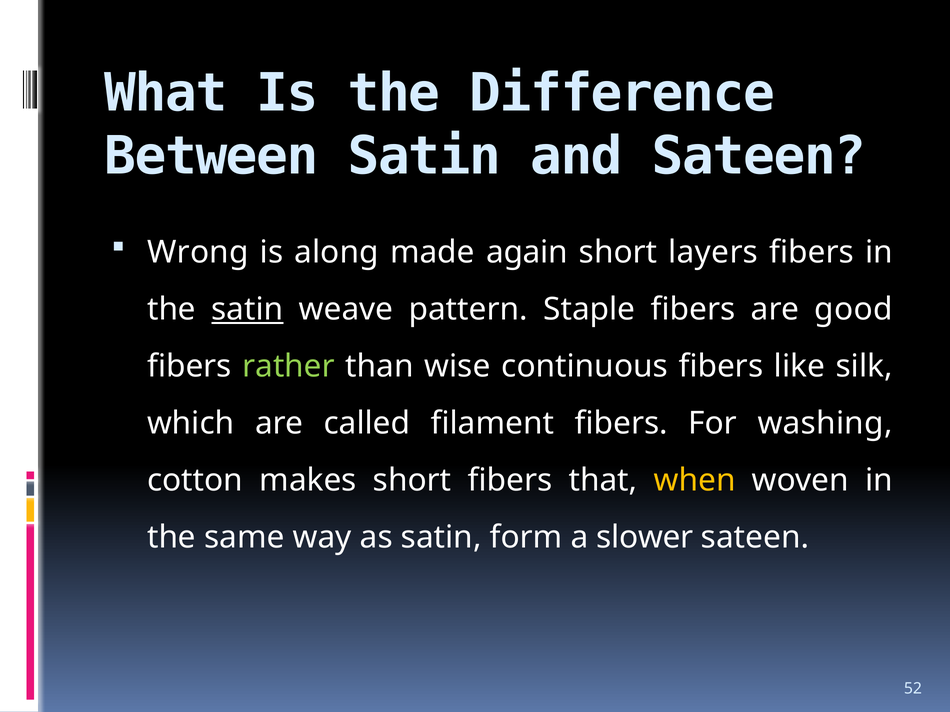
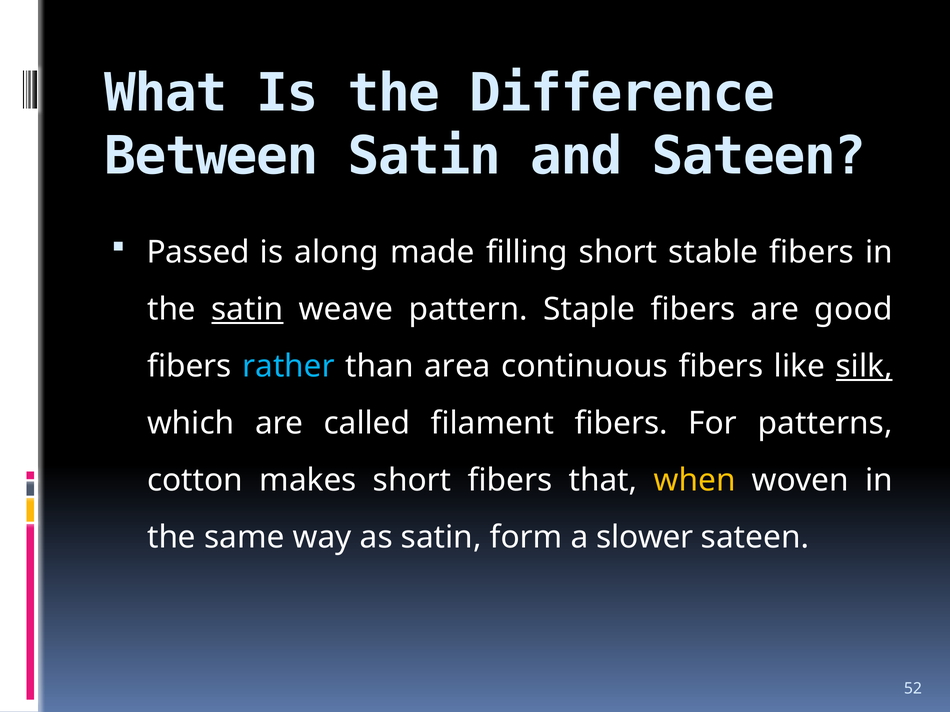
Wrong: Wrong -> Passed (198, 253)
again: again -> filling (527, 253)
layers: layers -> stable (713, 253)
rather colour: light green -> light blue (289, 367)
wise: wise -> area (457, 367)
silk underline: none -> present (864, 367)
washing: washing -> patterns (825, 424)
